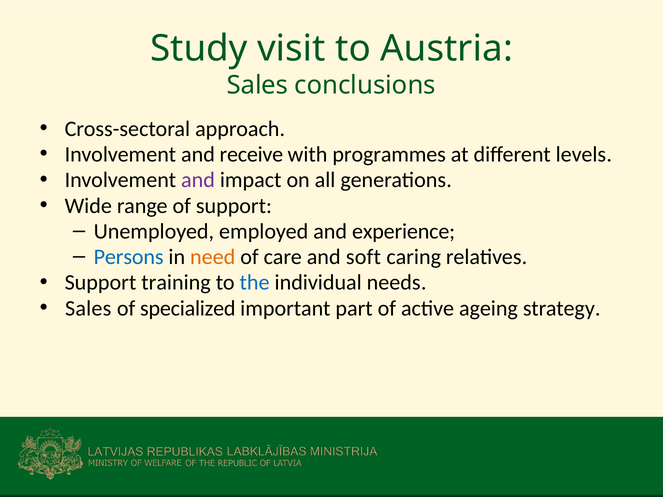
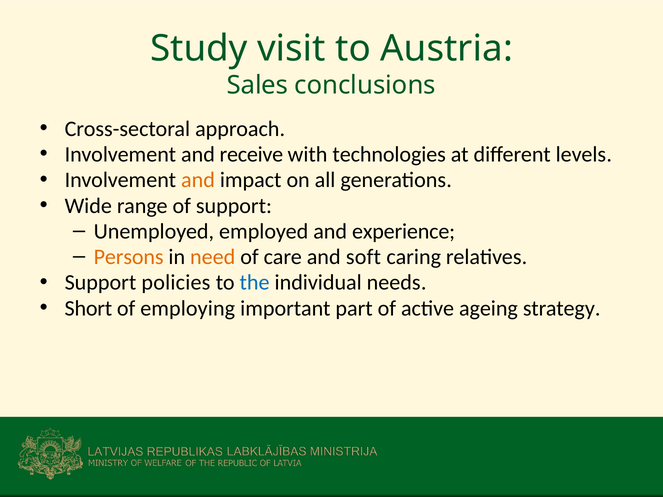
programmes: programmes -> technologies (389, 155)
and colour: purple -> orange (198, 180)
Persons colour: blue -> orange (129, 257)
training: training -> policies (176, 283)
Sales: Sales -> Short (88, 308)
specialized: specialized -> employing (188, 308)
